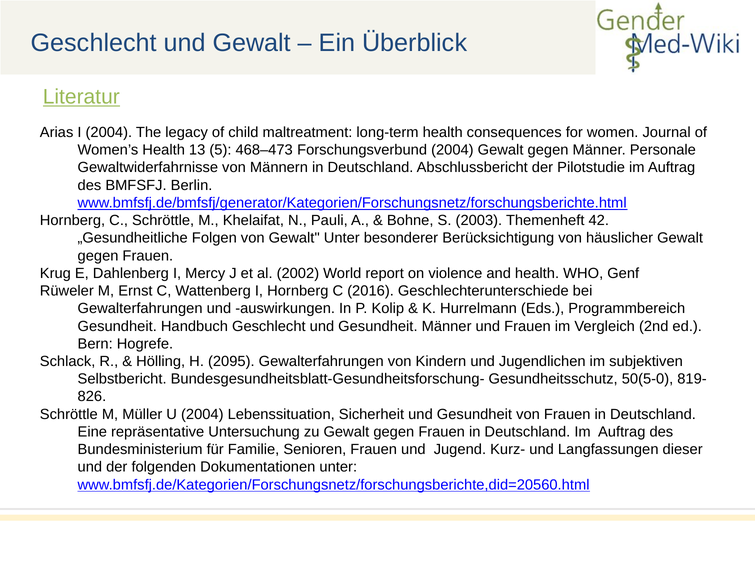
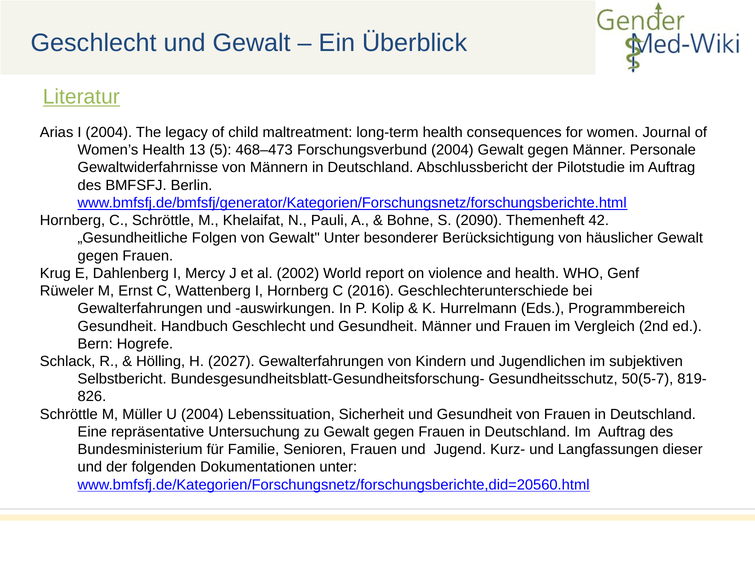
2003: 2003 -> 2090 (479, 221)
2095: 2095 -> 2027 (231, 362)
50(5-0: 50(5-0 -> 50(5-7 (648, 379)
